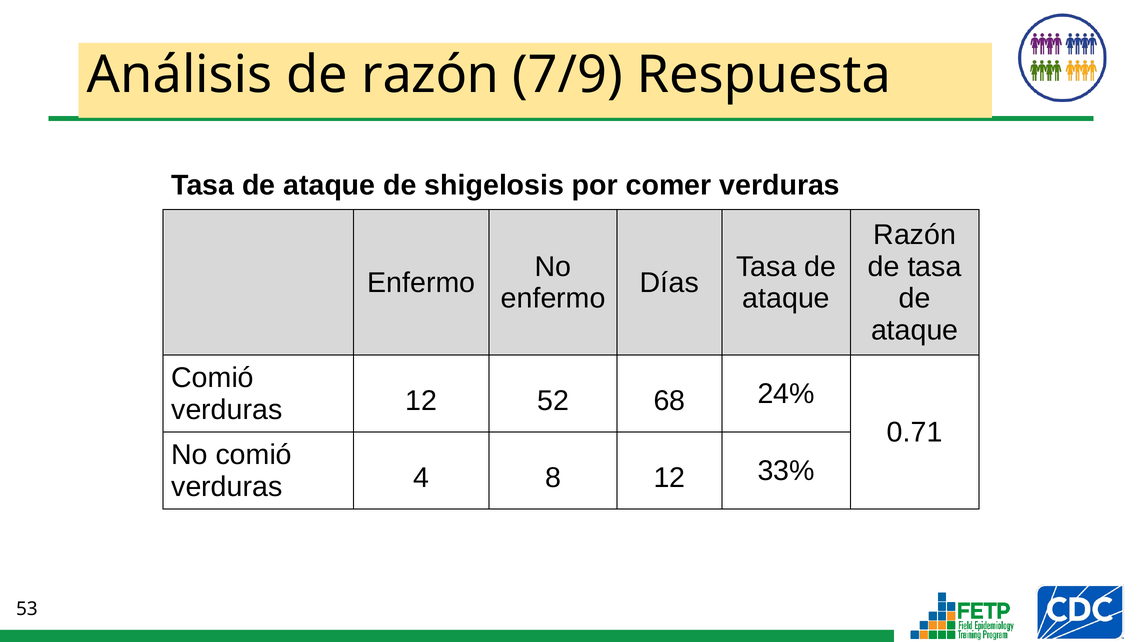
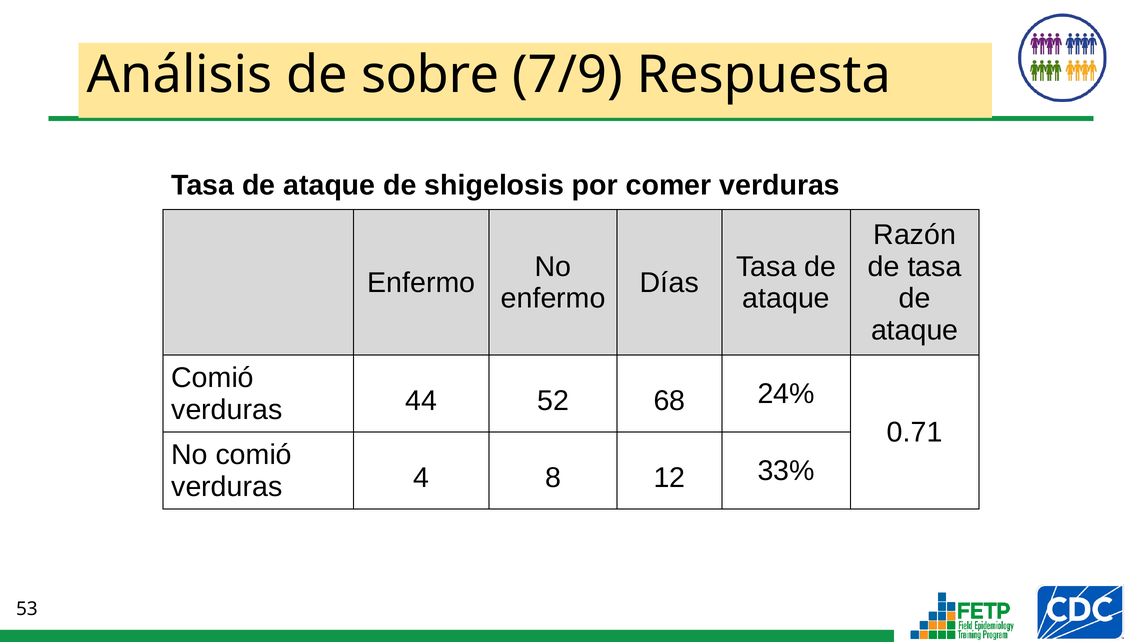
de razón: razón -> sobre (430, 75)
verduras 12: 12 -> 44 (421, 401)
